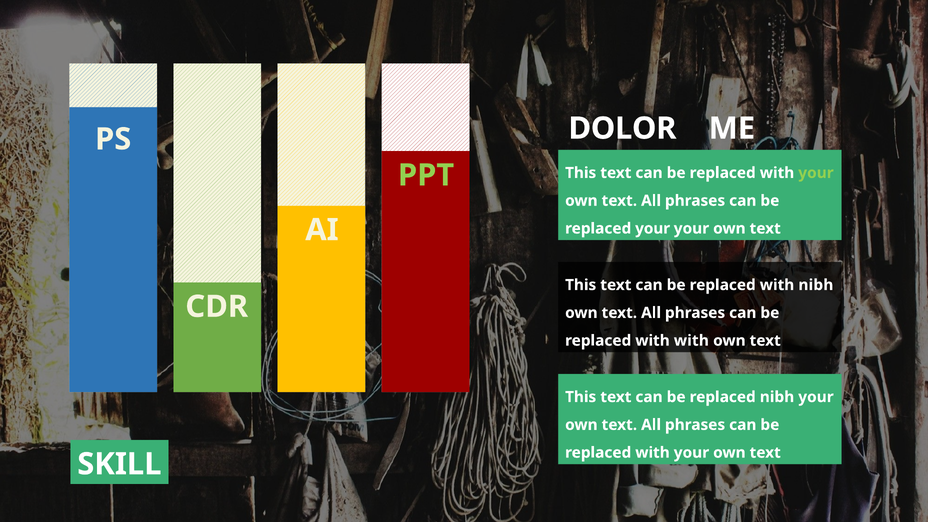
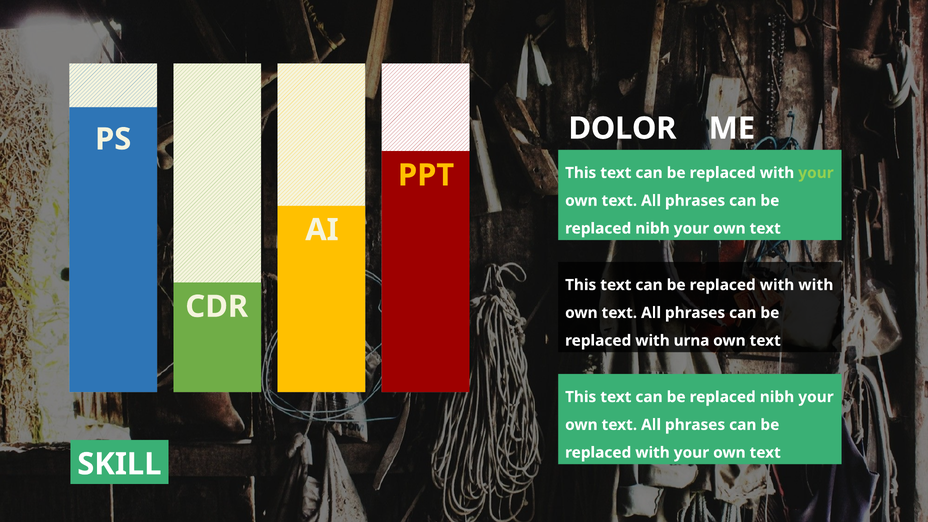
PPT colour: light green -> yellow (426, 175)
your: your -> nibh (653, 228)
with nibh: nibh -> with (816, 285)
with with: with -> urna (692, 341)
